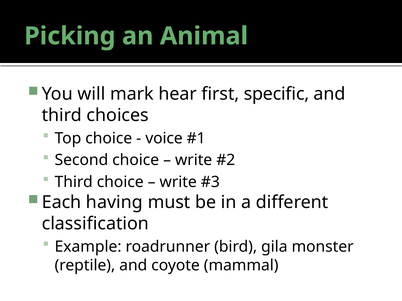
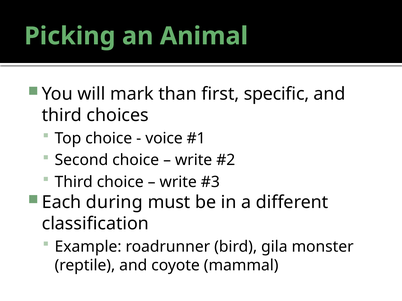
hear: hear -> than (178, 94)
having: having -> during (114, 203)
